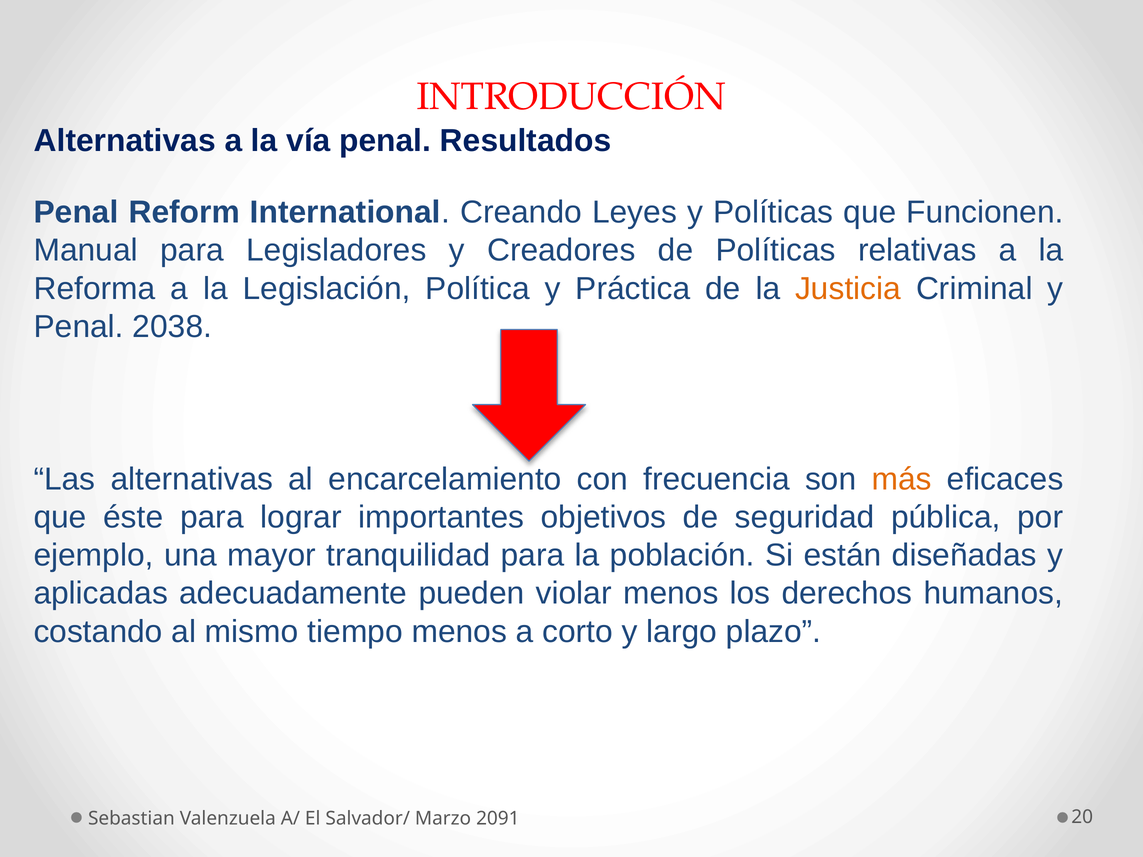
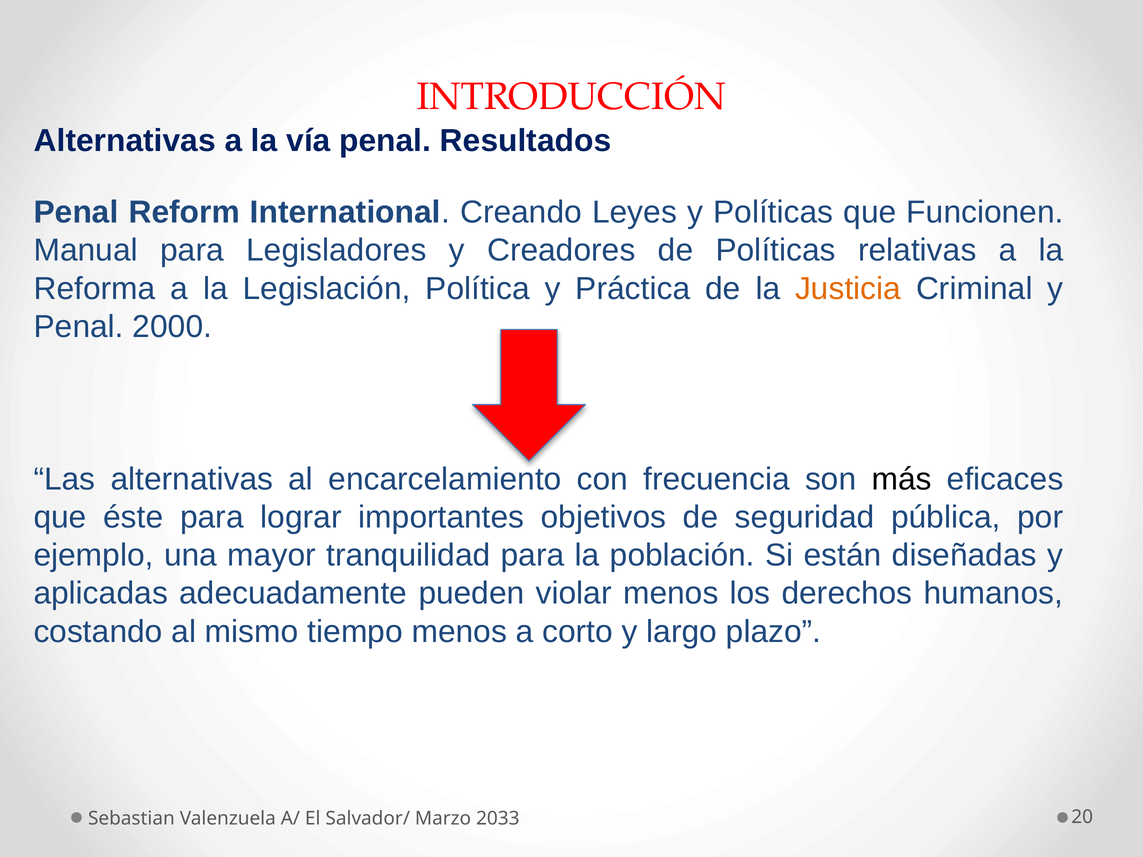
2038: 2038 -> 2000 (172, 327)
más colour: orange -> black (902, 479)
2091: 2091 -> 2033 (498, 819)
